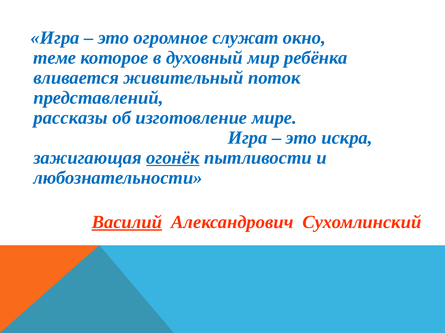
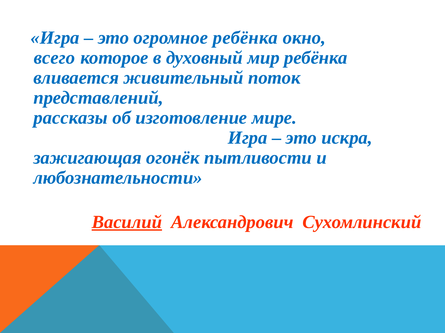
огромное служат: служат -> ребёнка (245, 38)
теме: теме -> всего (54, 58)
огонёк underline: present -> none (173, 158)
